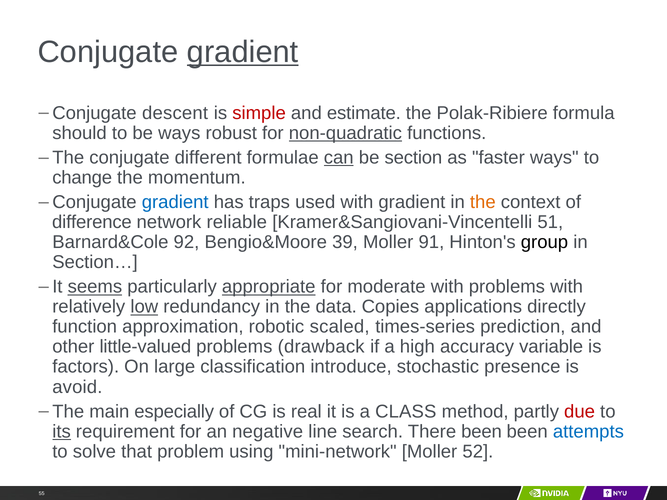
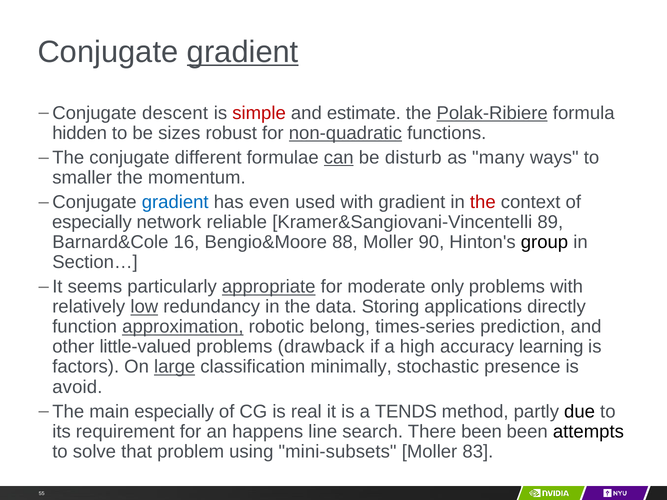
Polak-Ribiere underline: none -> present (492, 113)
should: should -> hidden (80, 133)
be ways: ways -> sizes (179, 133)
section: section -> disturb (413, 158)
faster: faster -> many (498, 158)
change: change -> smaller (82, 178)
traps: traps -> even (269, 202)
the colour: orange -> red (483, 202)
difference: difference -> especially (92, 222)
51: 51 -> 89 (550, 222)
92: 92 -> 16 (186, 242)
39: 39 -> 88 (345, 242)
91: 91 -> 90 (431, 242)
seems underline: present -> none (95, 287)
moderate with: with -> only (447, 287)
Copies: Copies -> Storing (390, 307)
approximation underline: none -> present (183, 327)
scaled: scaled -> belong (340, 327)
variable: variable -> learning (551, 347)
large underline: none -> present (175, 367)
introduce: introduce -> minimally (351, 367)
CLASS: CLASS -> TENDS (406, 412)
due colour: red -> black (580, 412)
its underline: present -> none (62, 432)
negative: negative -> happens (268, 432)
attempts colour: blue -> black (588, 432)
mini-network: mini-network -> mini-subsets (338, 452)
52: 52 -> 83 (478, 452)
